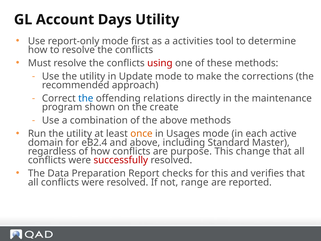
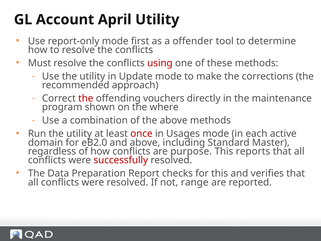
Days: Days -> April (115, 20)
activities: activities -> offender (193, 41)
the colour: blue -> red (86, 98)
relations: relations -> vouchers (164, 98)
create: create -> where (164, 107)
once colour: orange -> red (141, 134)
eB2.4: eB2.4 -> eB2.0 (94, 142)
change: change -> reports (253, 151)
